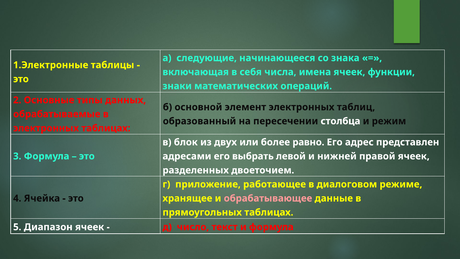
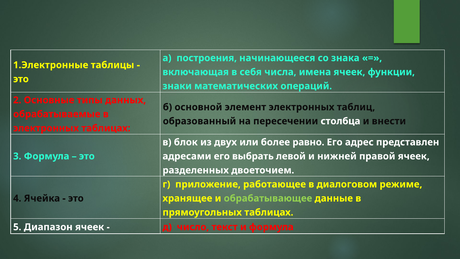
следующие: следующие -> построения (207, 58)
режим: режим -> внести (389, 121)
обрабатывающее colour: pink -> light green (268, 198)
